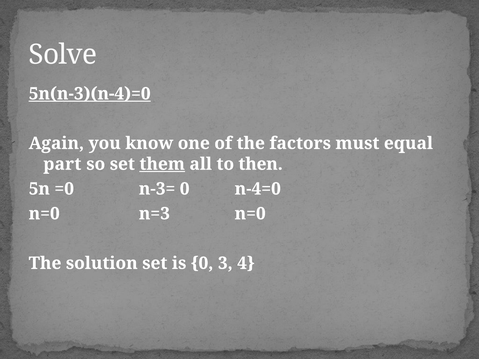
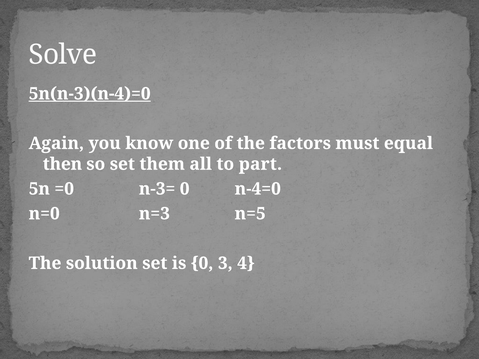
part: part -> then (62, 164)
them underline: present -> none (162, 164)
then: then -> part (260, 164)
n=3 n=0: n=0 -> n=5 (250, 214)
